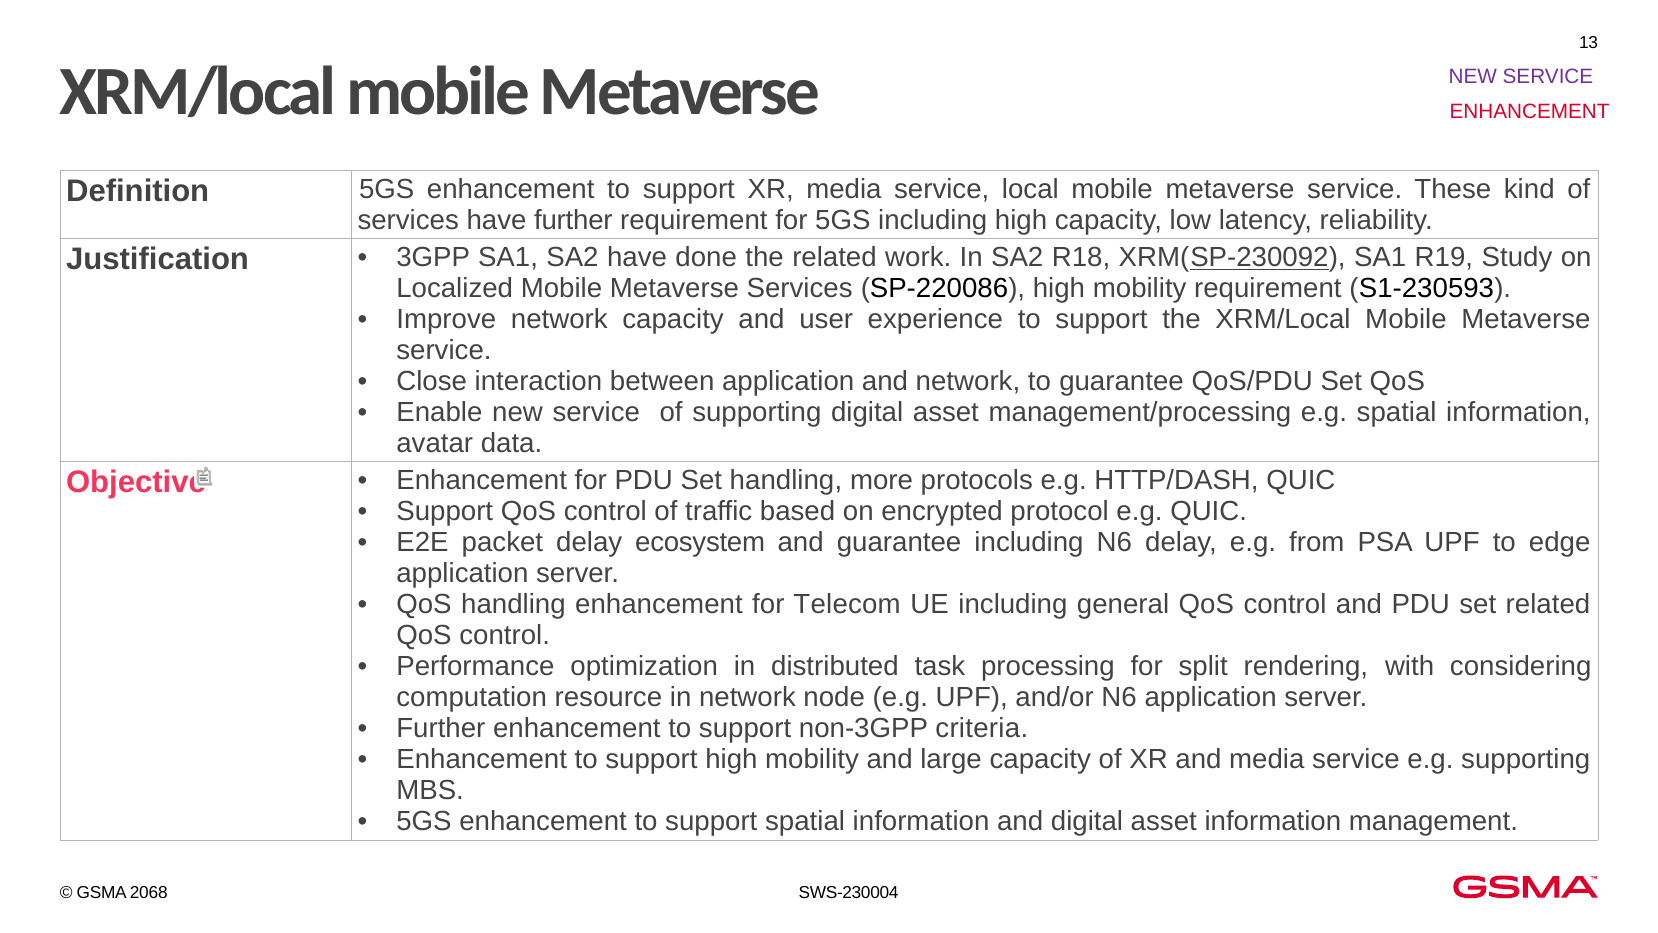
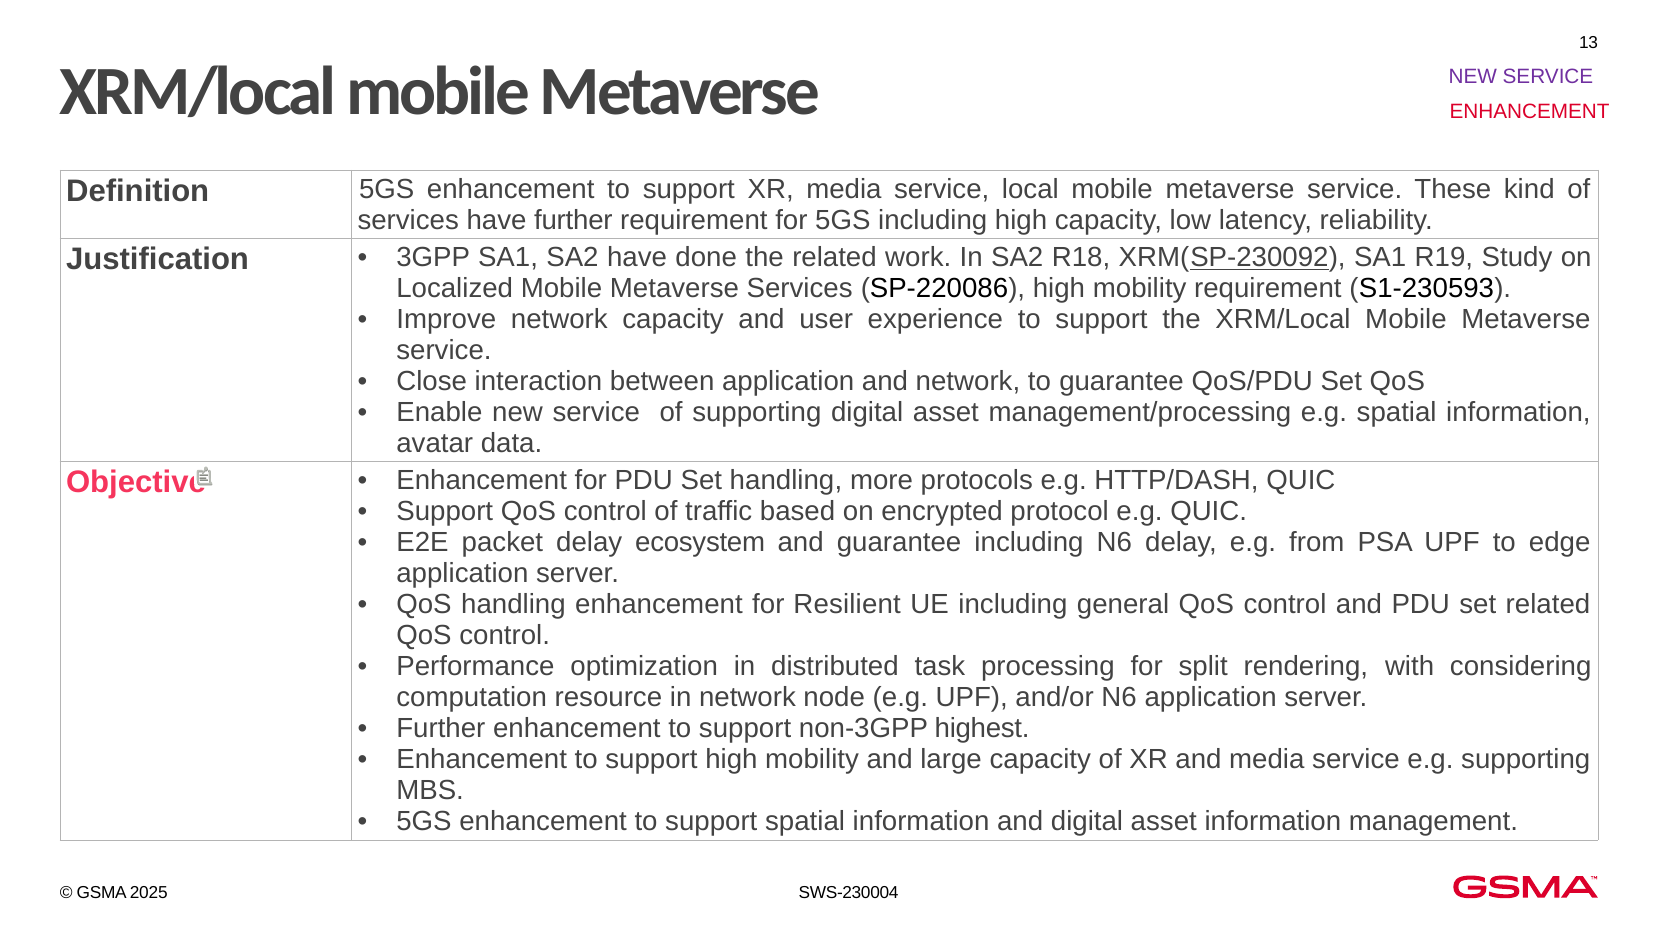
Telecom: Telecom -> Resilient (847, 604)
criteria: criteria -> highest (982, 728)
2068: 2068 -> 2025 (149, 892)
